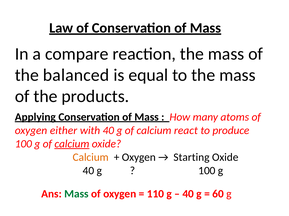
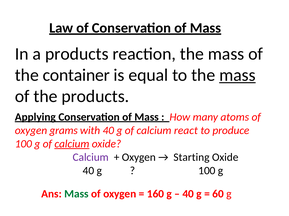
a compare: compare -> products (77, 54)
balanced: balanced -> container (76, 75)
mass underline: none -> present (237, 75)
either: either -> grams (64, 131)
Calcium colour: orange -> purple (91, 158)
110: 110 -> 160 (155, 194)
